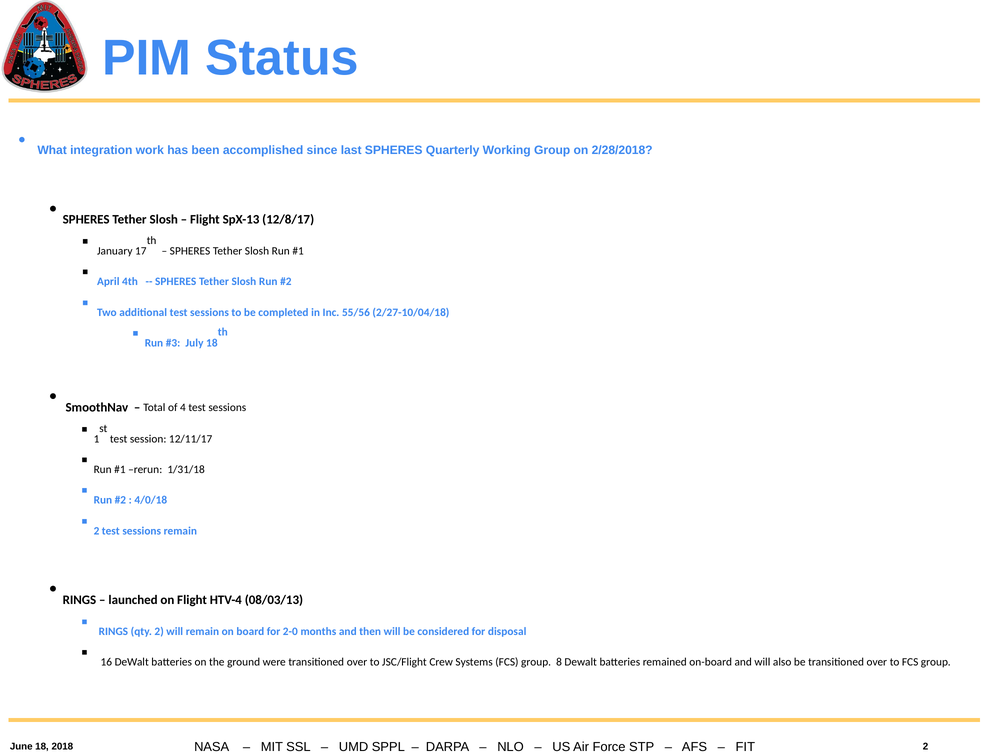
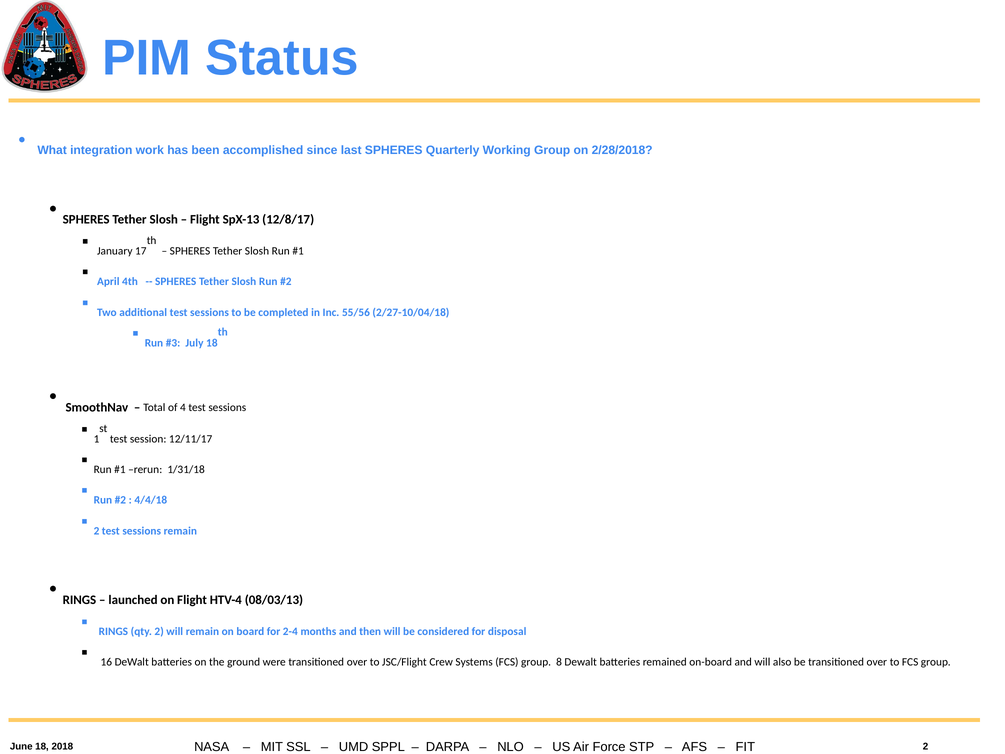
4/0/18: 4/0/18 -> 4/4/18 (151, 500)
2-0: 2-0 -> 2-4 (290, 631)
